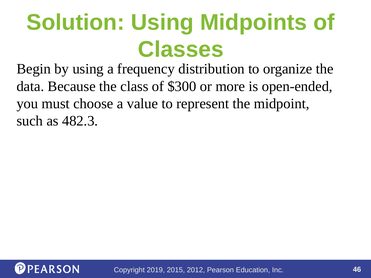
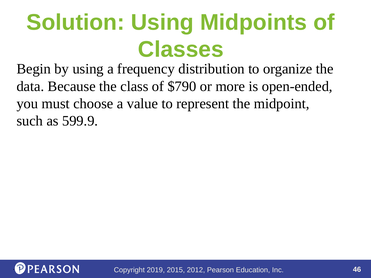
$300: $300 -> $790 (182, 86)
482.3: 482.3 -> 599.9 (80, 121)
